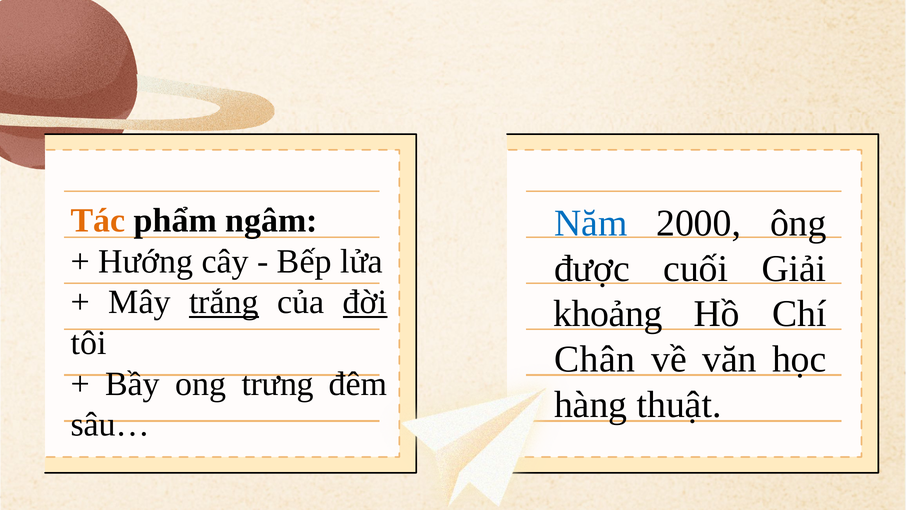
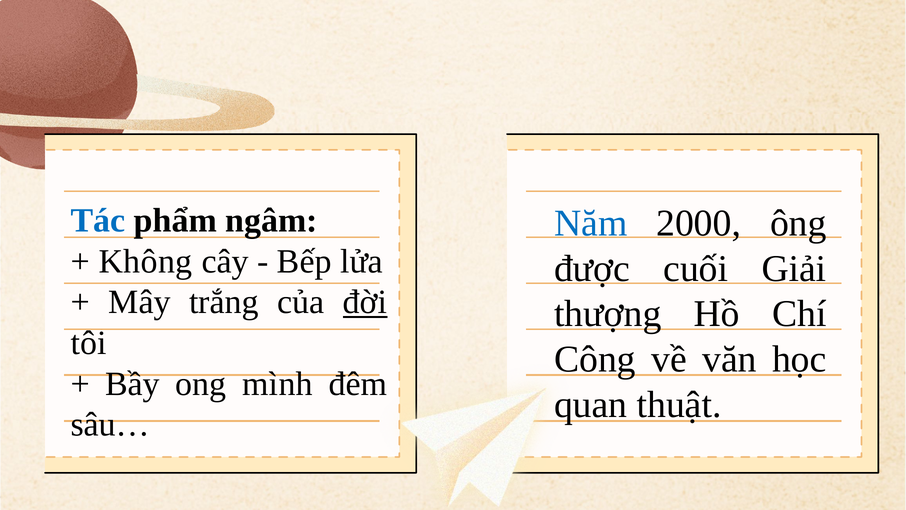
Tác colour: orange -> blue (98, 220)
Hướng: Hướng -> Không (146, 261)
trắng underline: present -> none (224, 302)
khoảng: khoảng -> thượng (608, 314)
Chân: Chân -> Công (595, 359)
trưng: trưng -> mình (278, 384)
hàng: hàng -> quan (591, 404)
